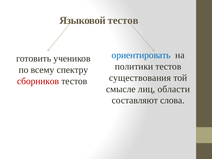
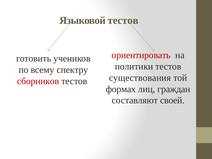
ориентировать colour: blue -> red (141, 55)
смысле: смысле -> формах (121, 89)
области: области -> граждан (174, 89)
слова: слова -> своей (172, 100)
